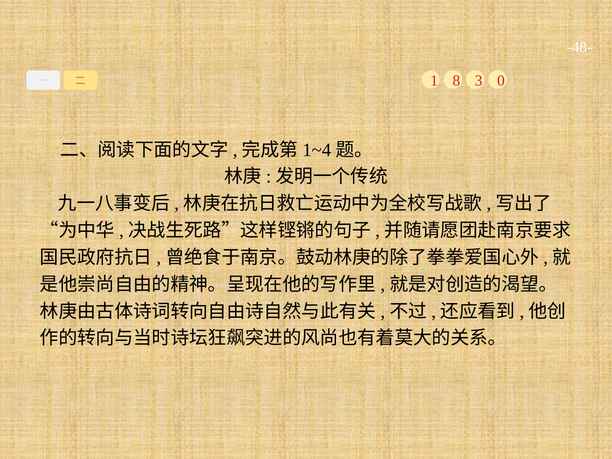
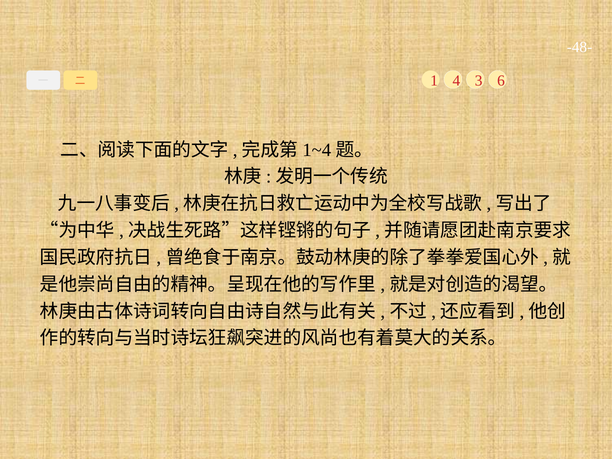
8: 8 -> 4 (456, 81)
0: 0 -> 6 (501, 81)
